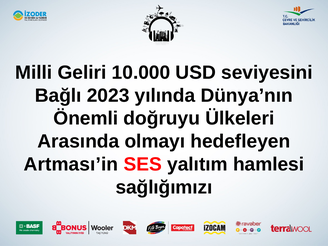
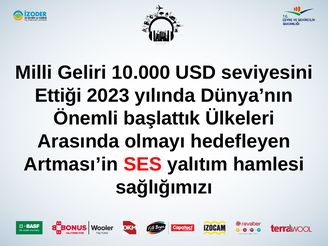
Bağlı: Bağlı -> Ettiği (58, 95)
doğruyu: doğruyu -> başlattık (162, 118)
